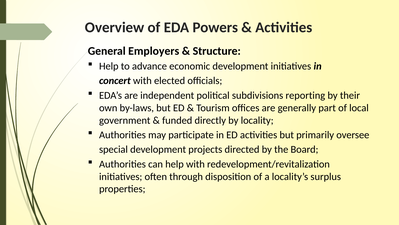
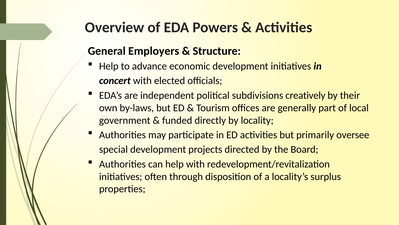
reporting: reporting -> creatively (305, 95)
